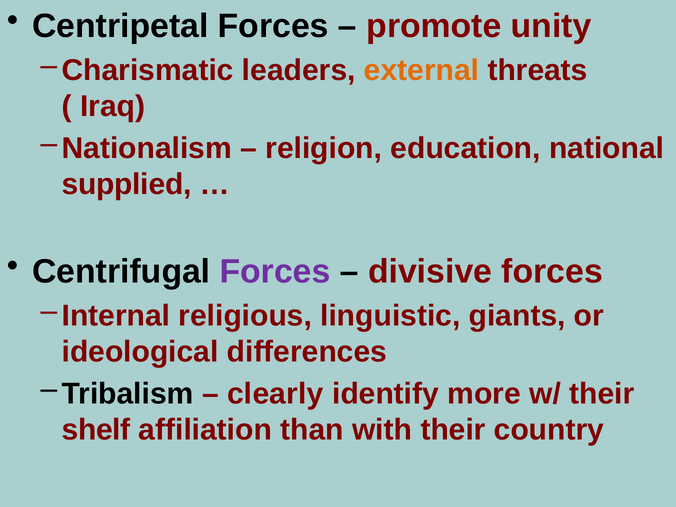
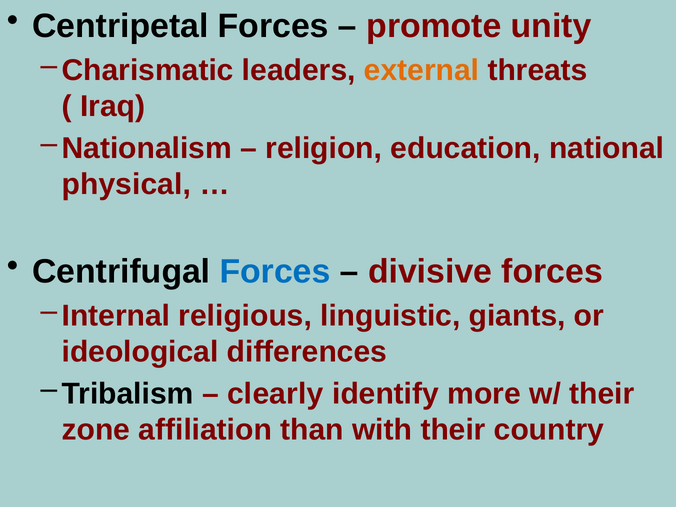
supplied: supplied -> physical (126, 184)
Forces colour: purple -> blue (275, 272)
shelf: shelf -> zone (96, 430)
